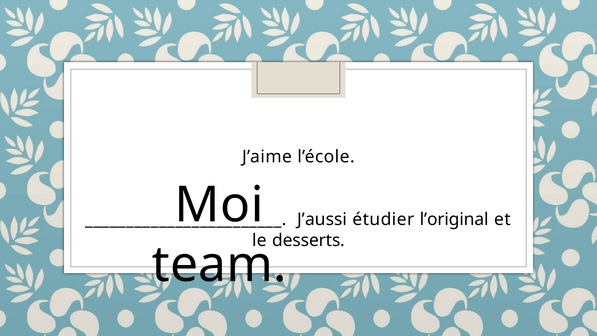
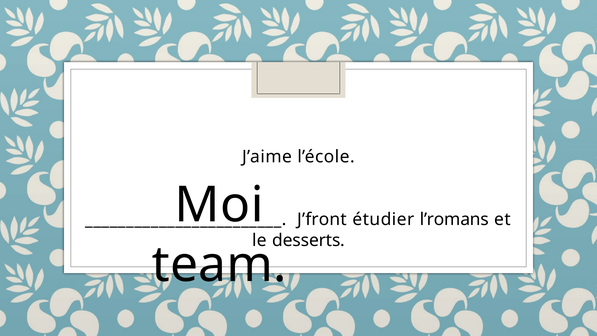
J’aussi: J’aussi -> J’front (322, 219)
l’original: l’original -> l’romans (454, 219)
